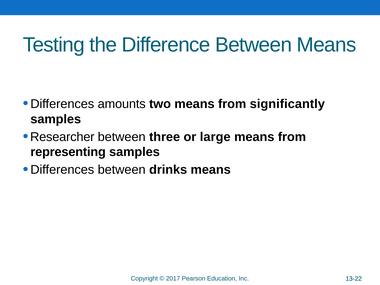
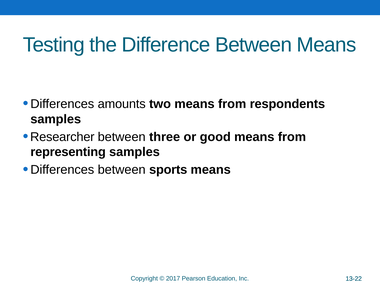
significantly: significantly -> respondents (287, 104)
large: large -> good (215, 137)
drinks: drinks -> sports (168, 170)
